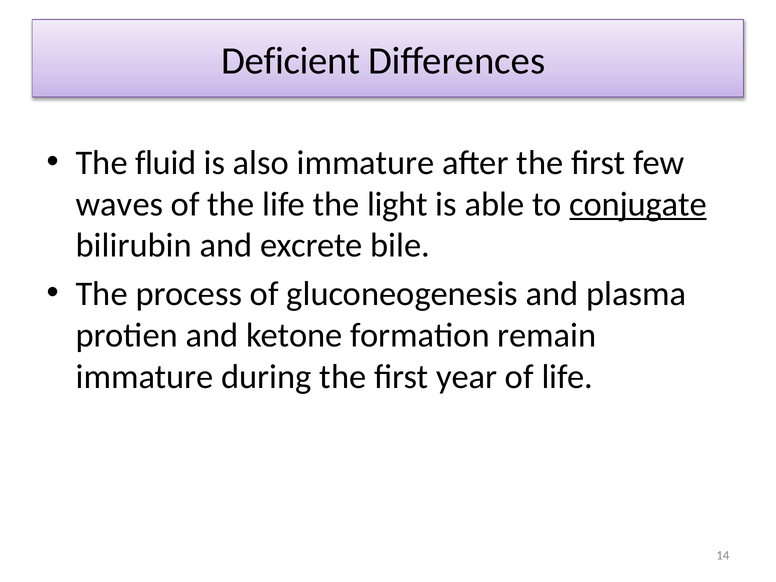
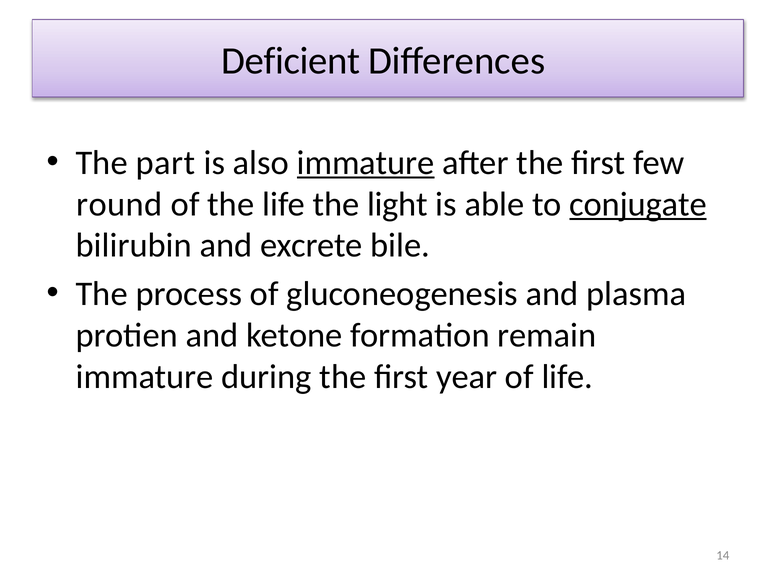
fluid: fluid -> part (165, 163)
immature underline: none -> present (366, 163)
waves: waves -> round (119, 204)
